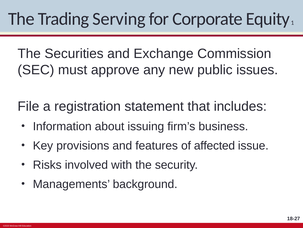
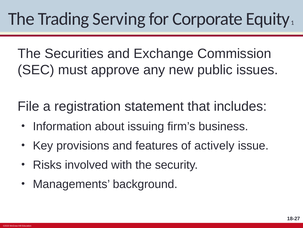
affected: affected -> actively (214, 145)
